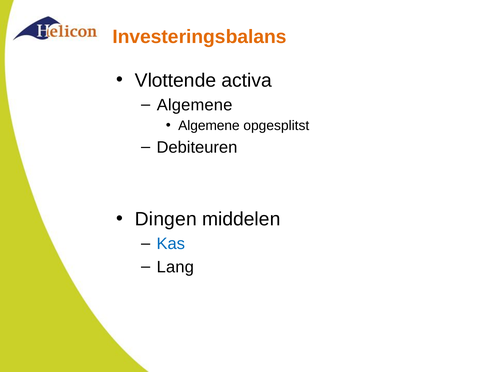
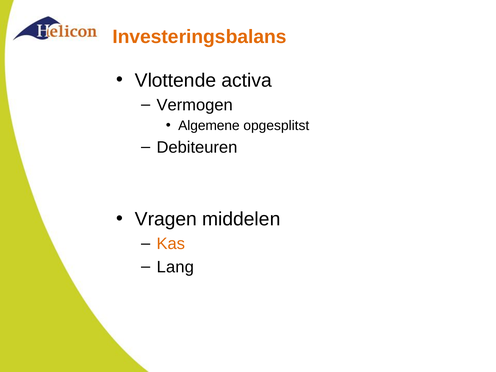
Algemene: Algemene -> Vermogen (195, 105)
Dingen: Dingen -> Vragen (166, 219)
Kas colour: blue -> orange (171, 244)
